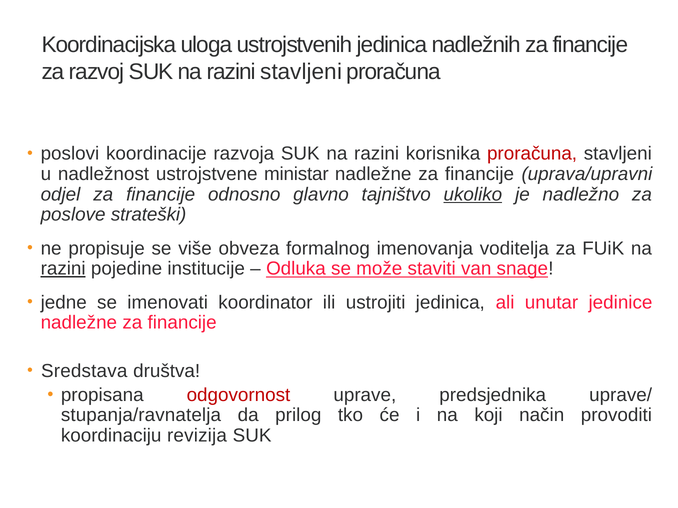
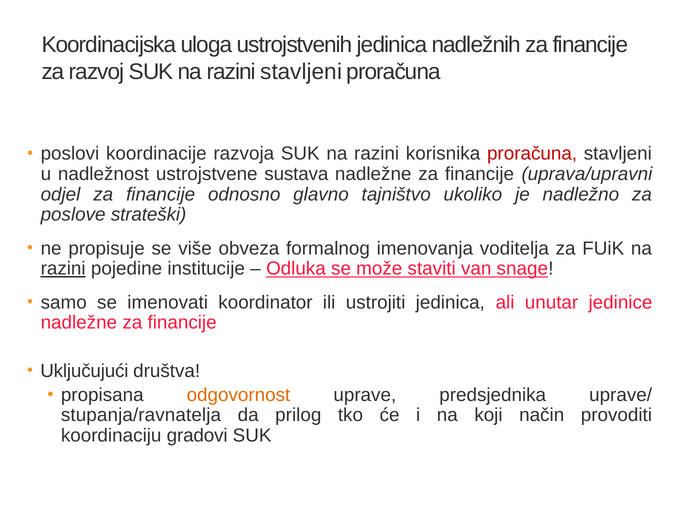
ministar: ministar -> sustava (296, 174)
ukoliko underline: present -> none (473, 194)
jedne: jedne -> samo (64, 303)
Sredstava: Sredstava -> Uključujući (84, 371)
odgovornost colour: red -> orange (238, 395)
revizija: revizija -> gradovi (197, 436)
